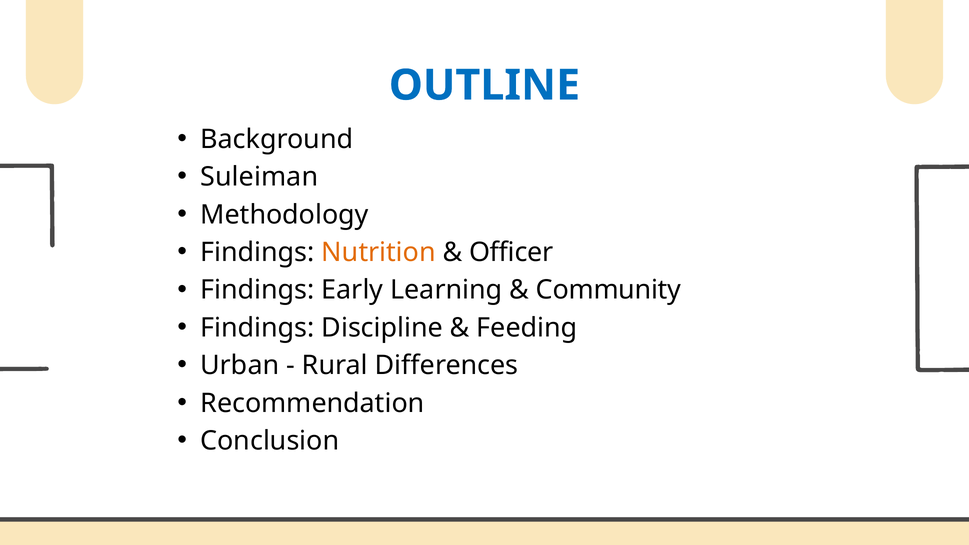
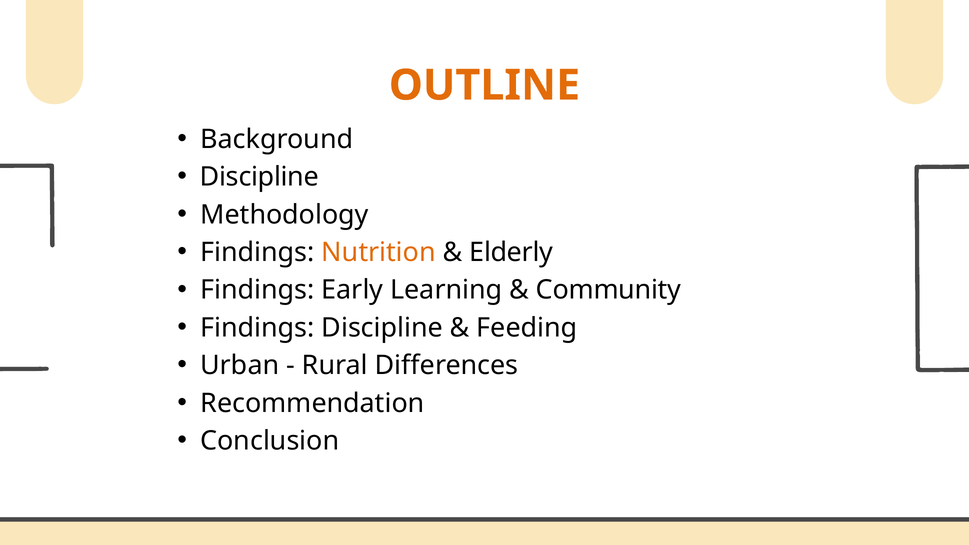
OUTLINE colour: blue -> orange (484, 85)
Suleiman: Suleiman -> Discipline (259, 177)
Officer: Officer -> Elderly (511, 252)
